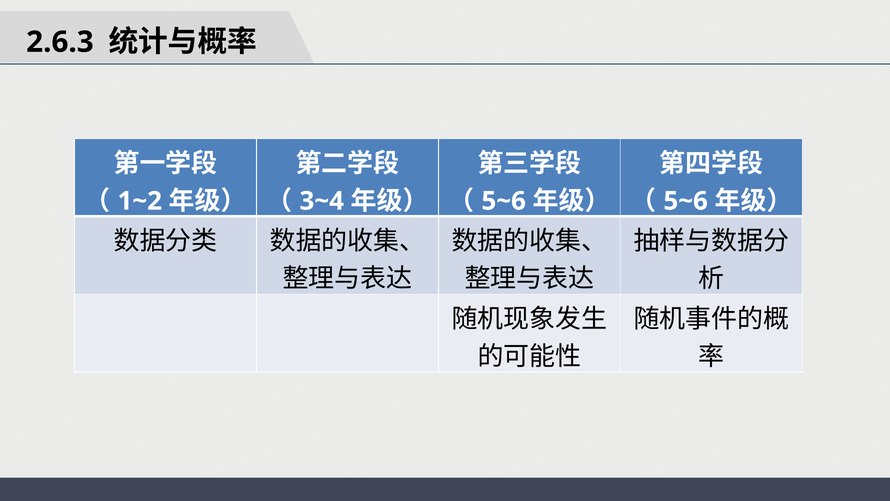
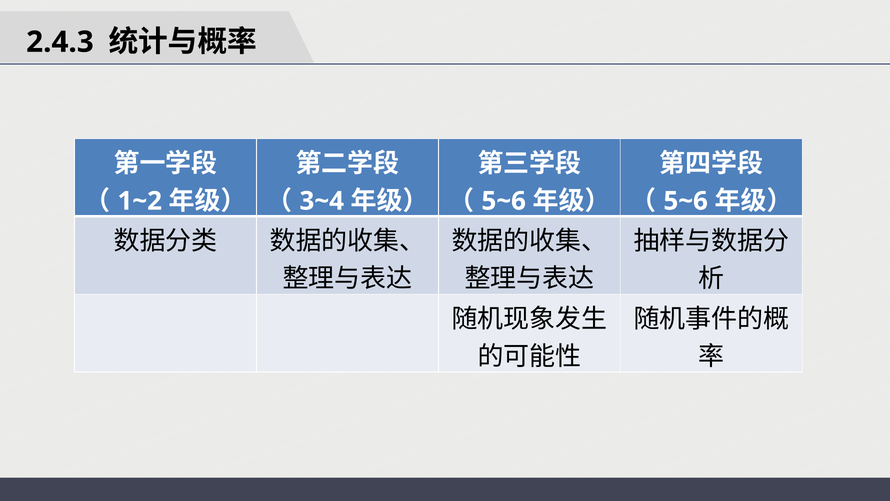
2.6.3: 2.6.3 -> 2.4.3 (60, 42)
